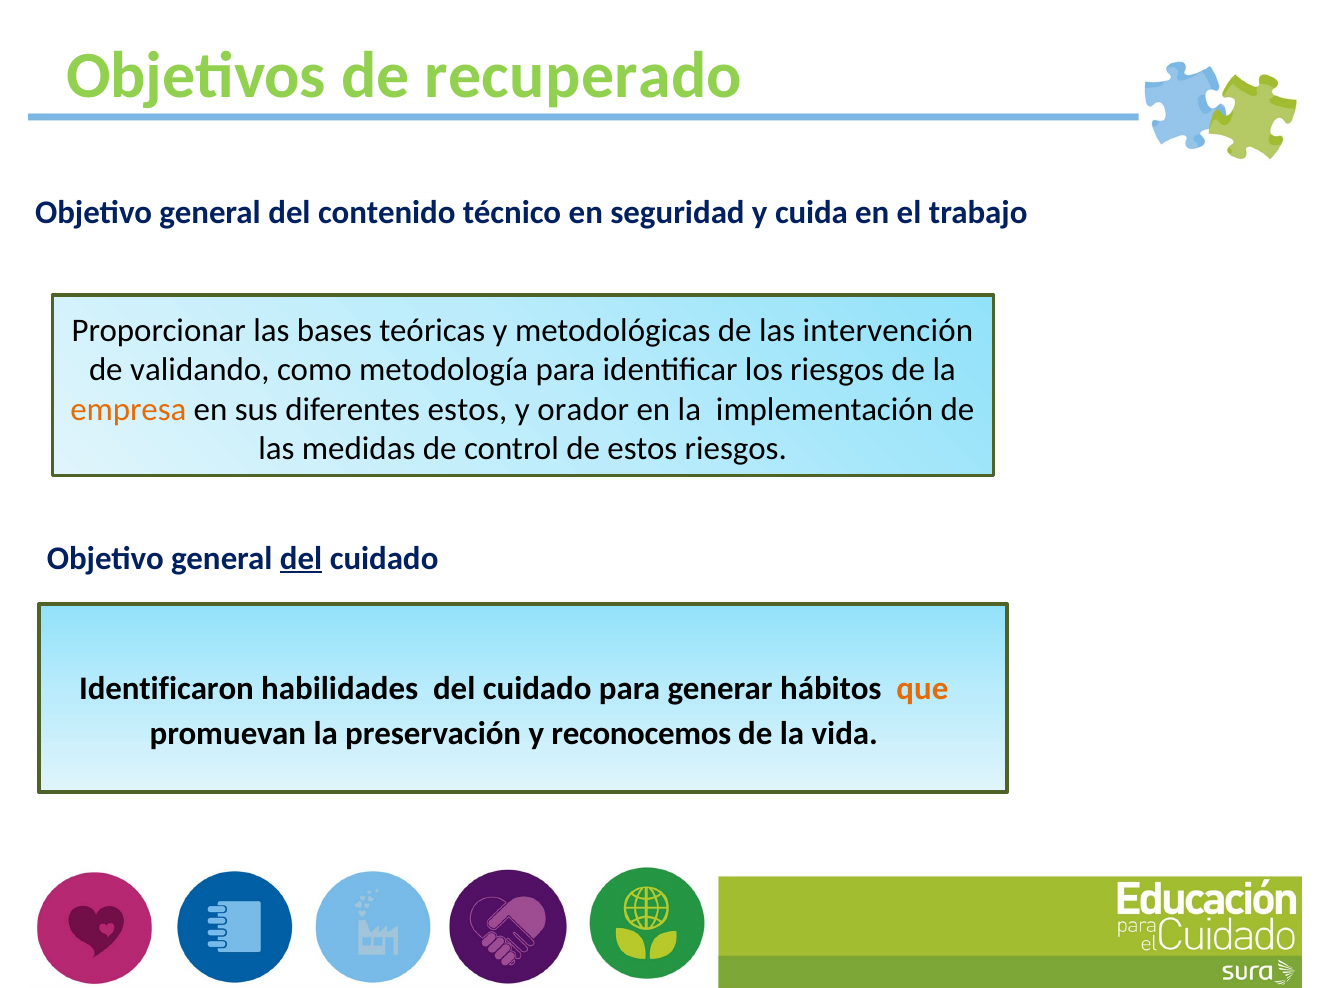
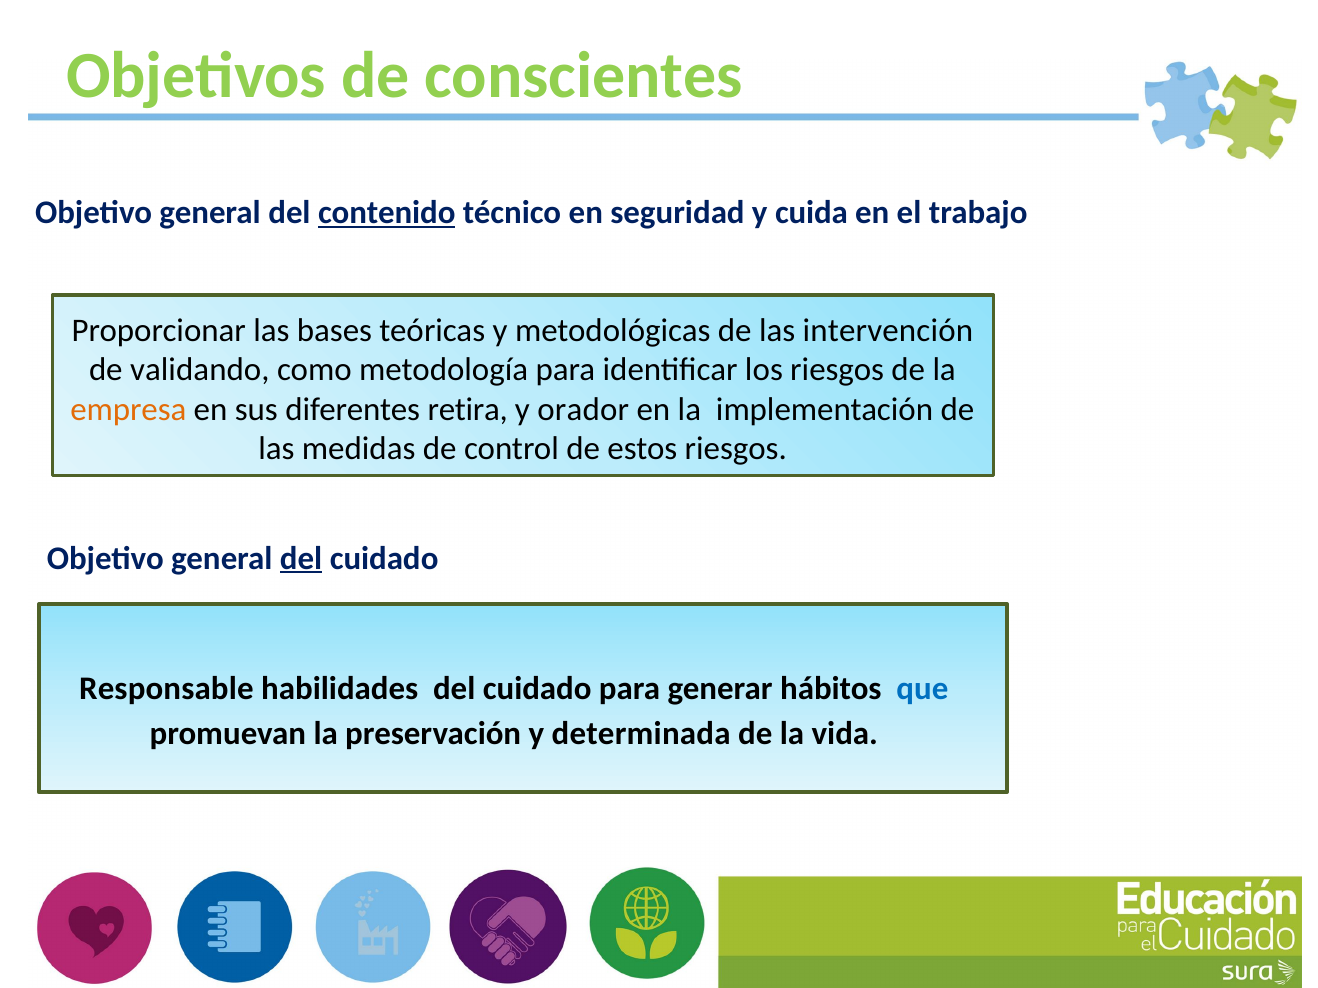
recuperado: recuperado -> conscientes (584, 76)
contenido underline: none -> present (387, 213)
diferentes estos: estos -> retira (468, 410)
Identificaron: Identificaron -> Responsable (166, 689)
que colour: orange -> blue (922, 689)
reconocemos: reconocemos -> determinada (641, 734)
